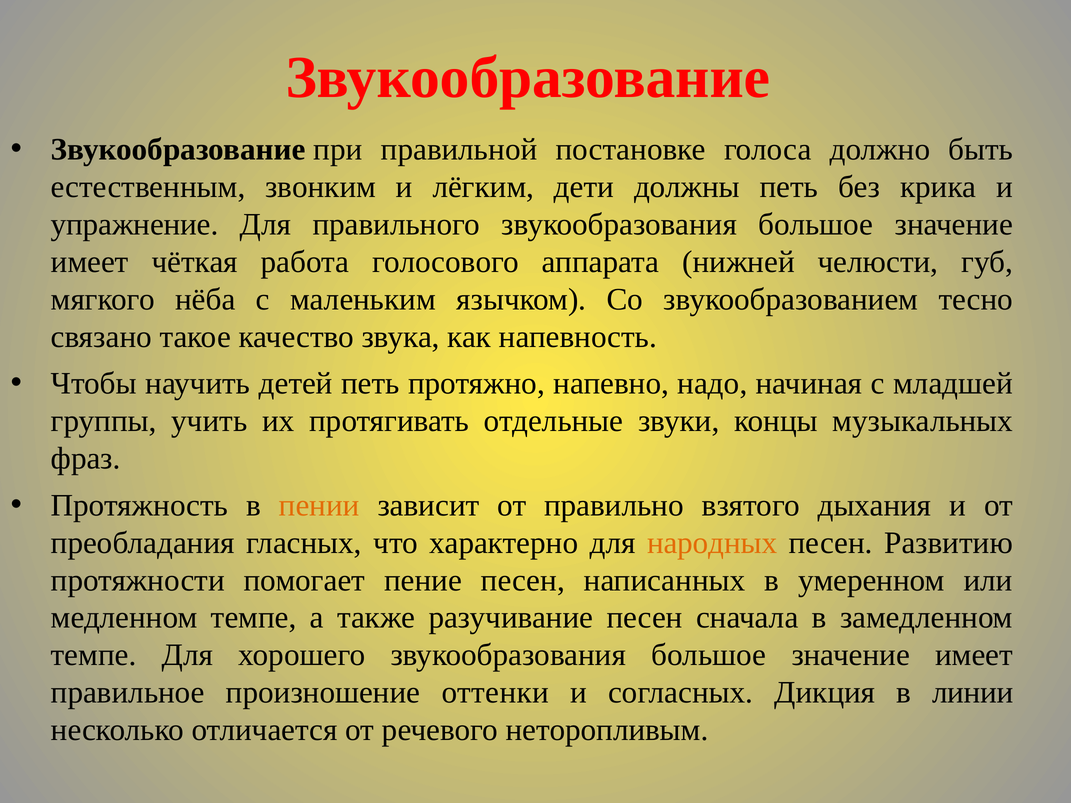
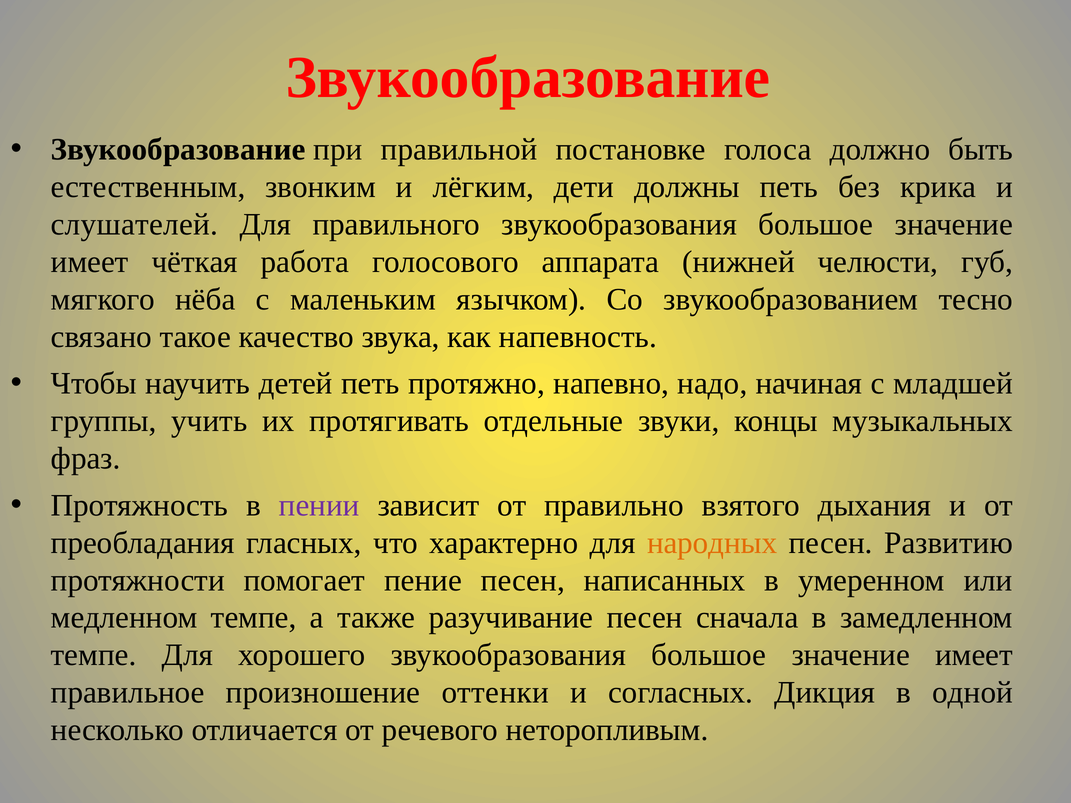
упражнение: упражнение -> слушателей (134, 225)
пении colour: orange -> purple (319, 505)
линии: линии -> одной (973, 693)
